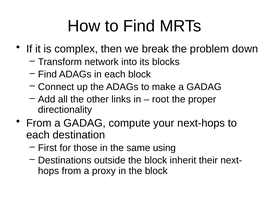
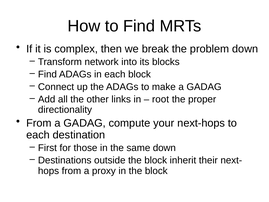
same using: using -> down (164, 148)
